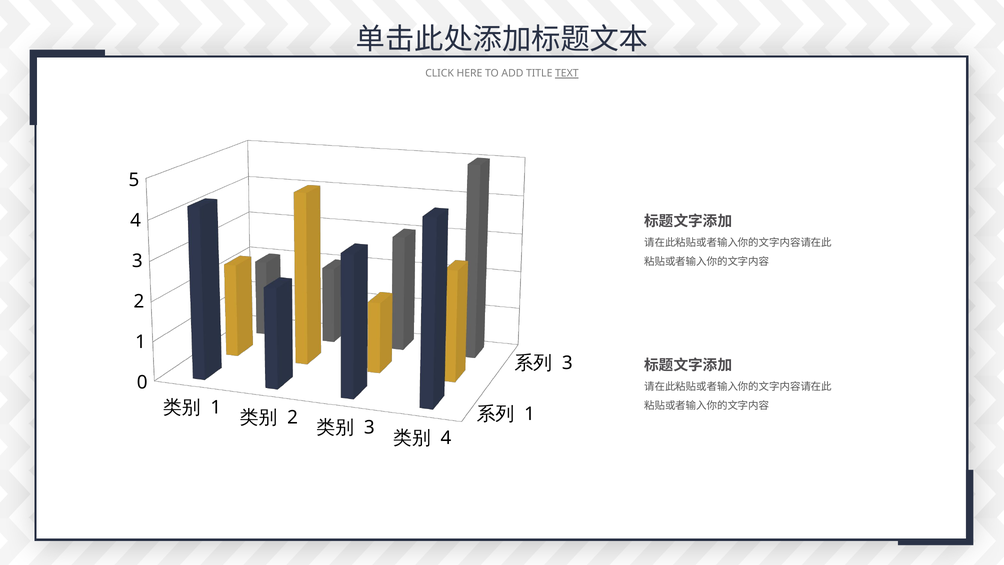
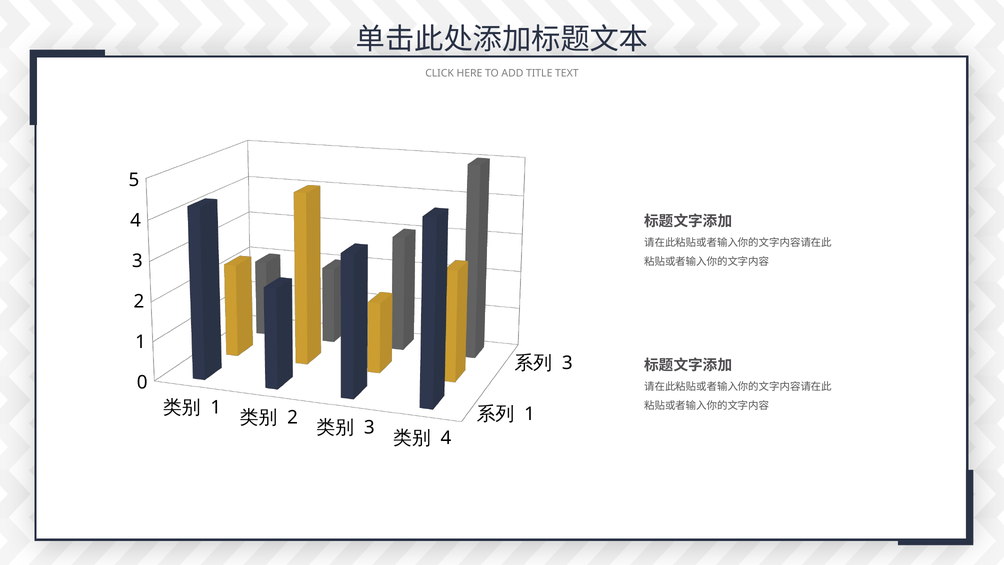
TEXT underline: present -> none (567, 73)
